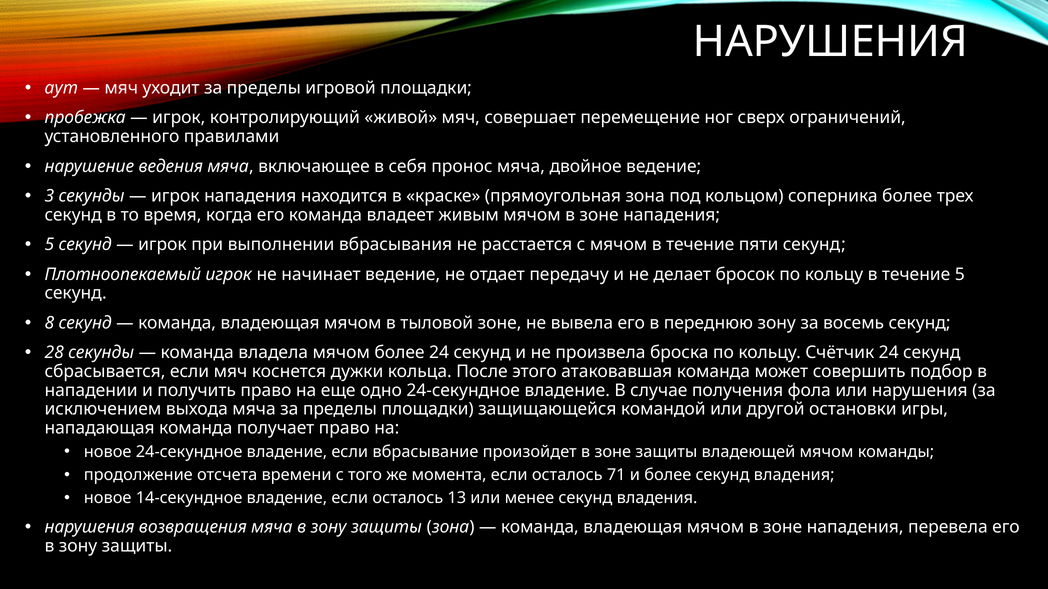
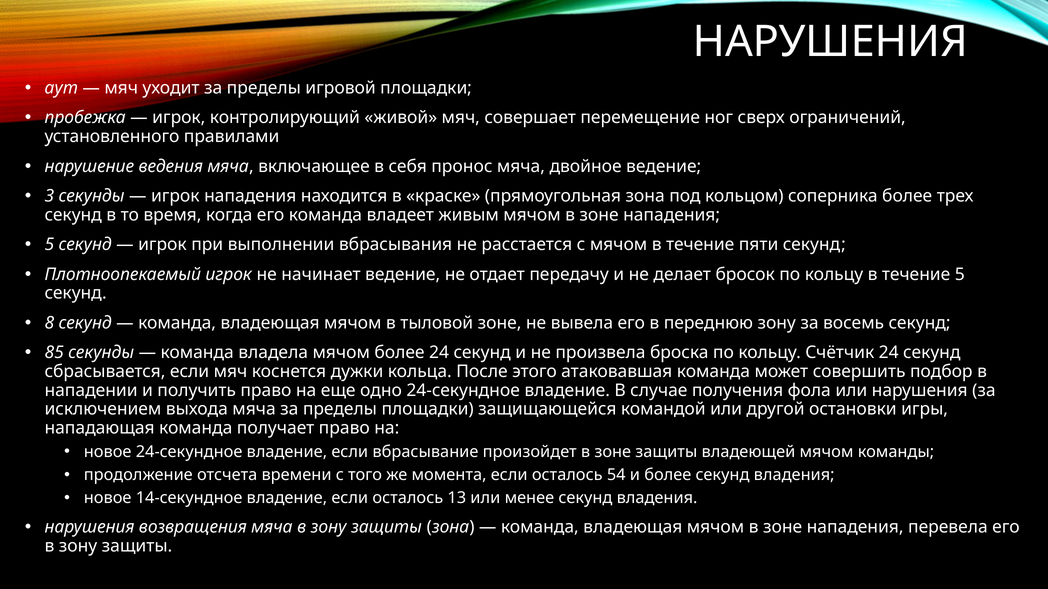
28: 28 -> 85 (54, 353)
71: 71 -> 54 (616, 475)
